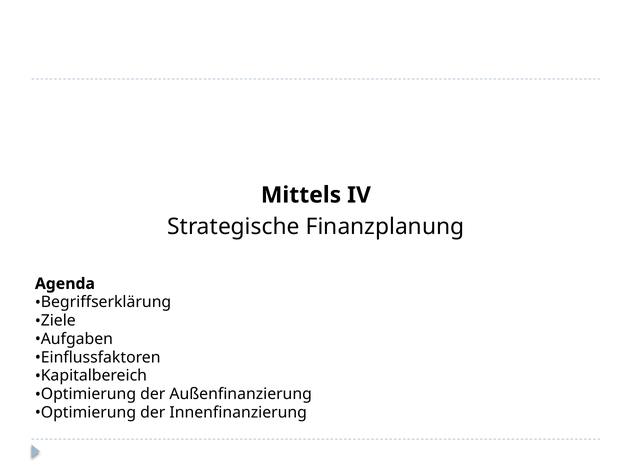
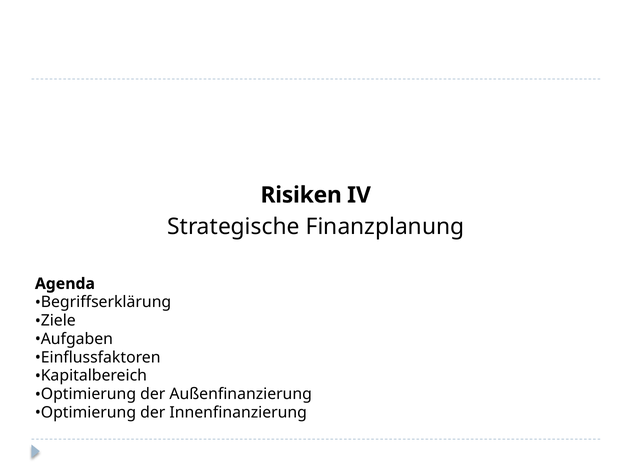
Mittels: Mittels -> Risiken (301, 195)
